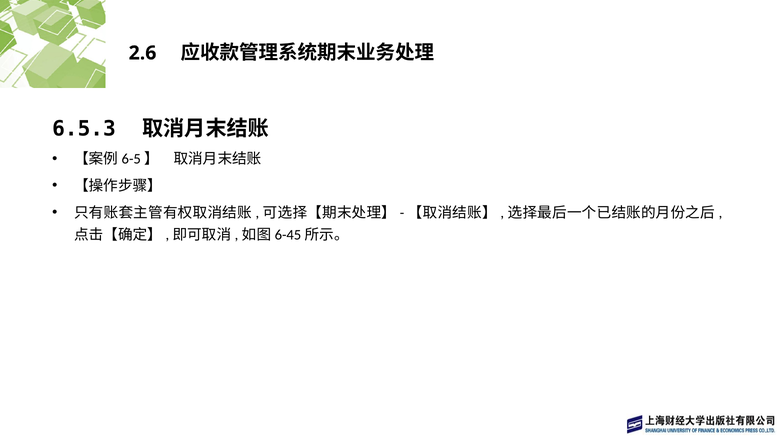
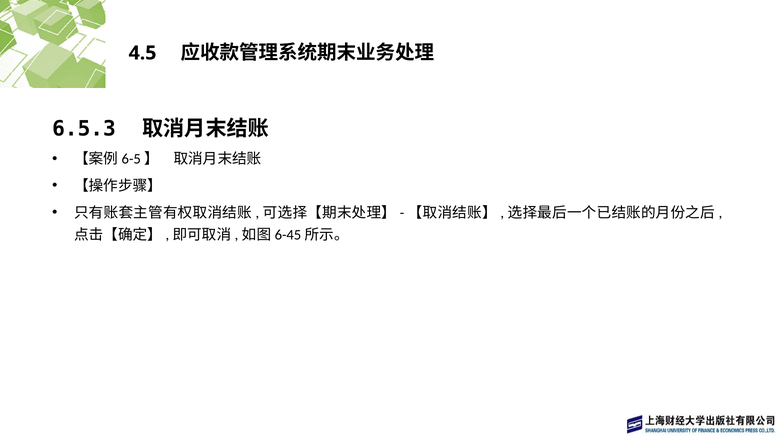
2.6: 2.6 -> 4.5 (143, 53)
